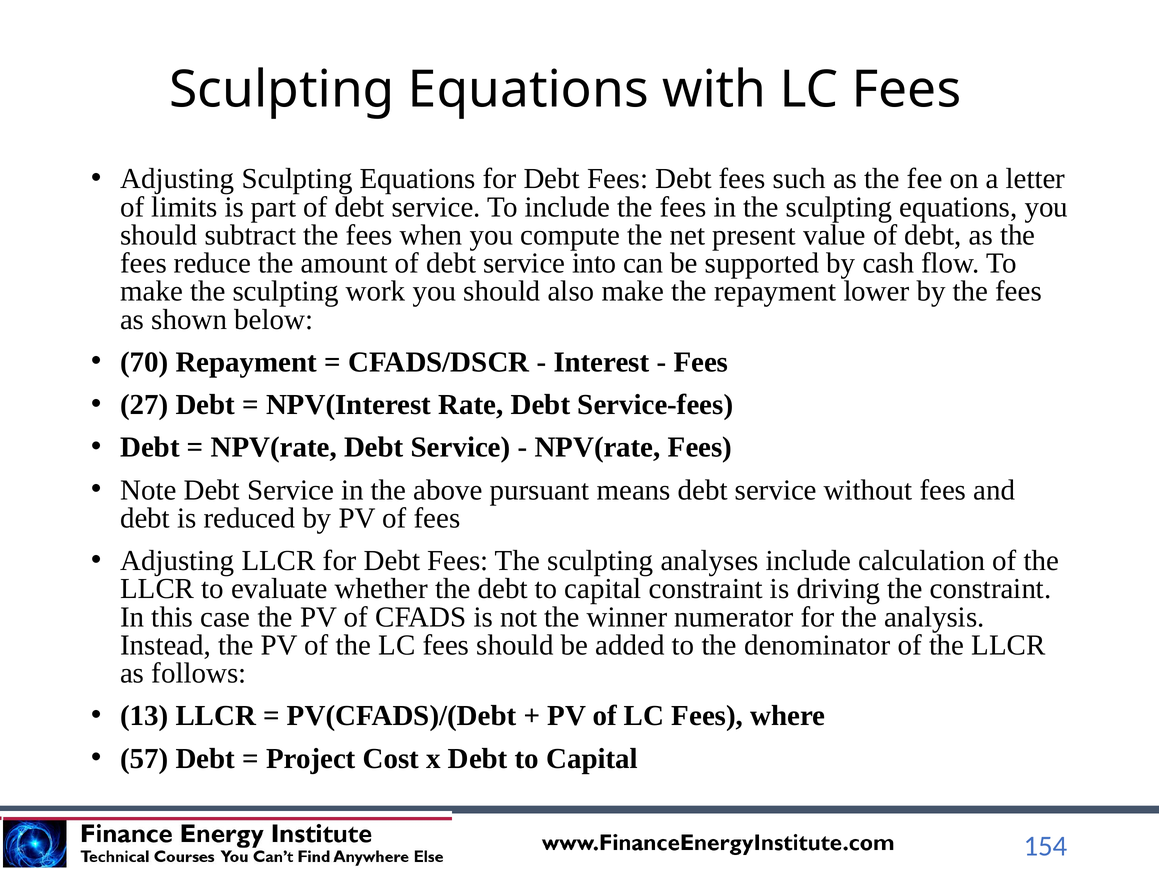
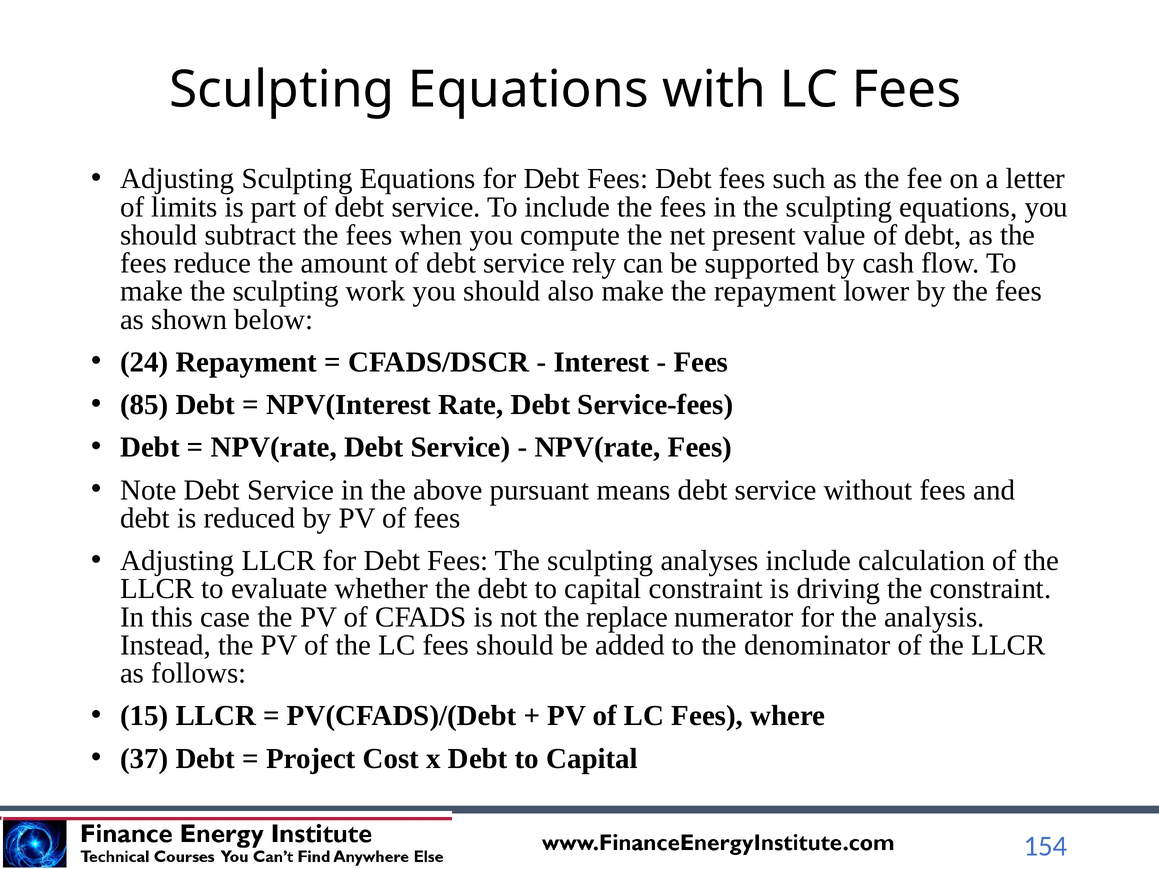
into: into -> rely (594, 263)
70: 70 -> 24 (144, 362)
27: 27 -> 85 (144, 405)
winner: winner -> replace (627, 617)
13: 13 -> 15 (144, 716)
57: 57 -> 37 (144, 759)
